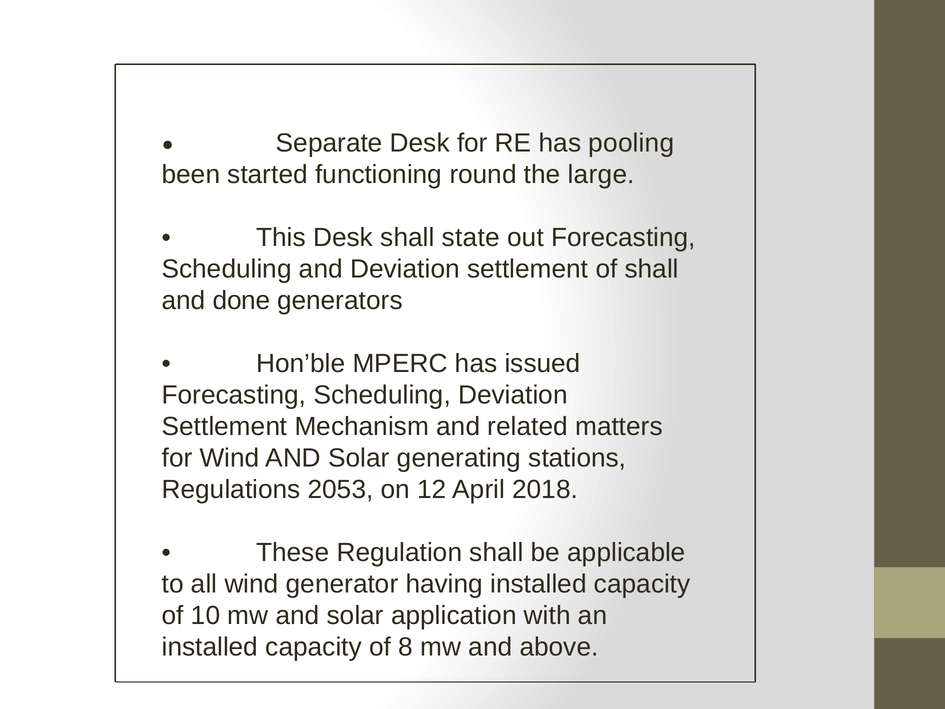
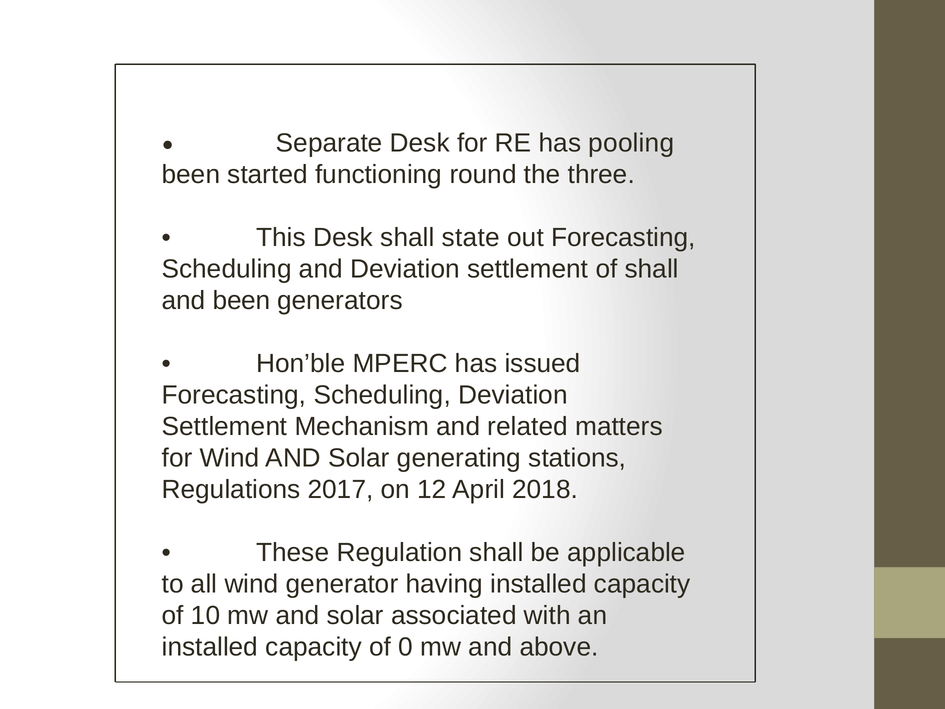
large: large -> three (601, 174)
and done: done -> been (241, 300)
2053: 2053 -> 2017 (341, 489)
application: application -> associated (454, 616)
8: 8 -> 0 (406, 647)
